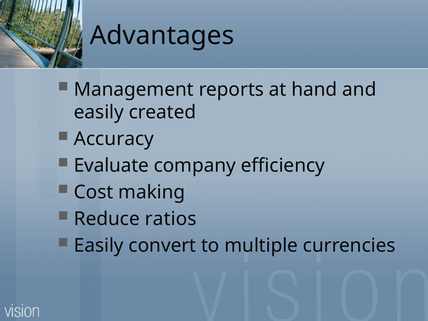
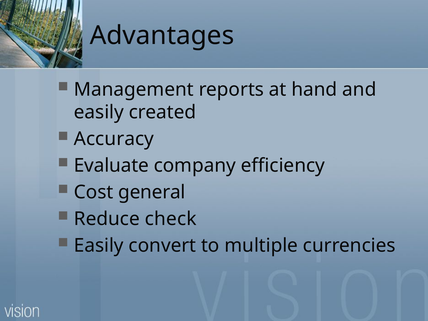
making: making -> general (152, 192)
ratios: ratios -> check (171, 219)
